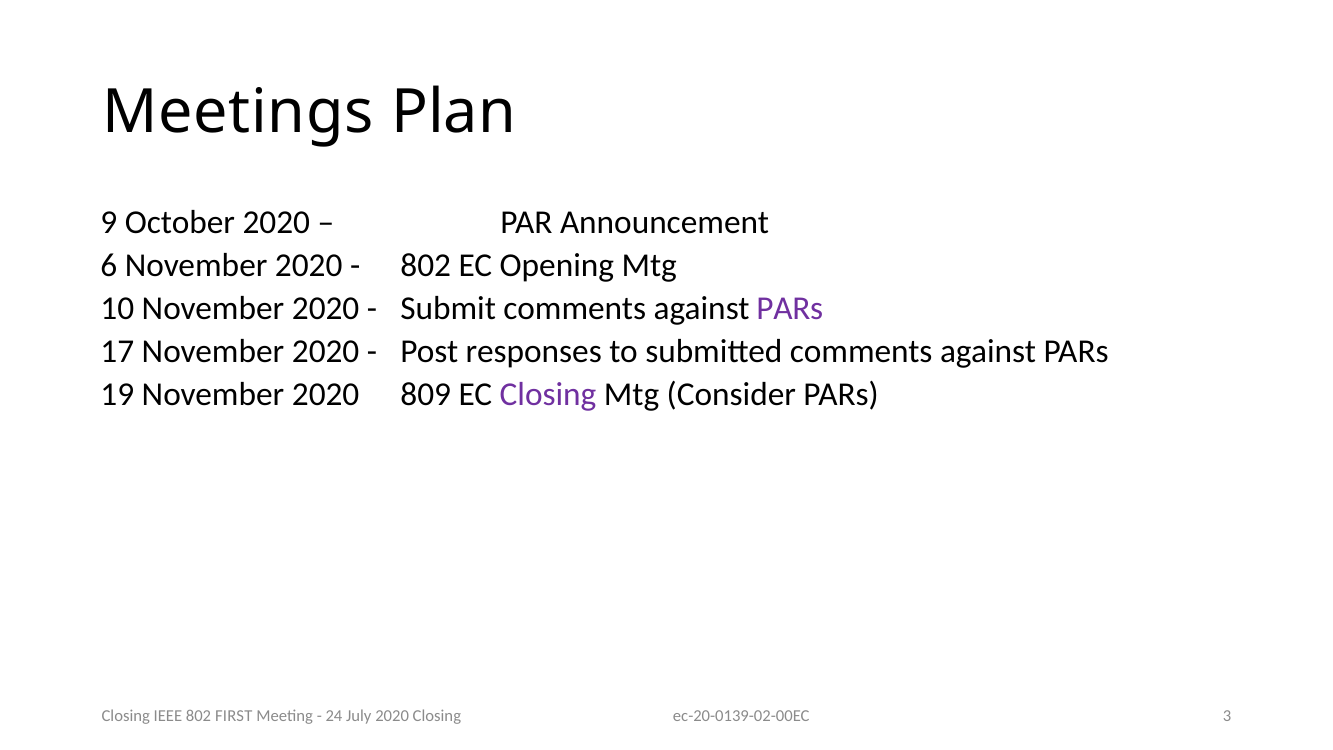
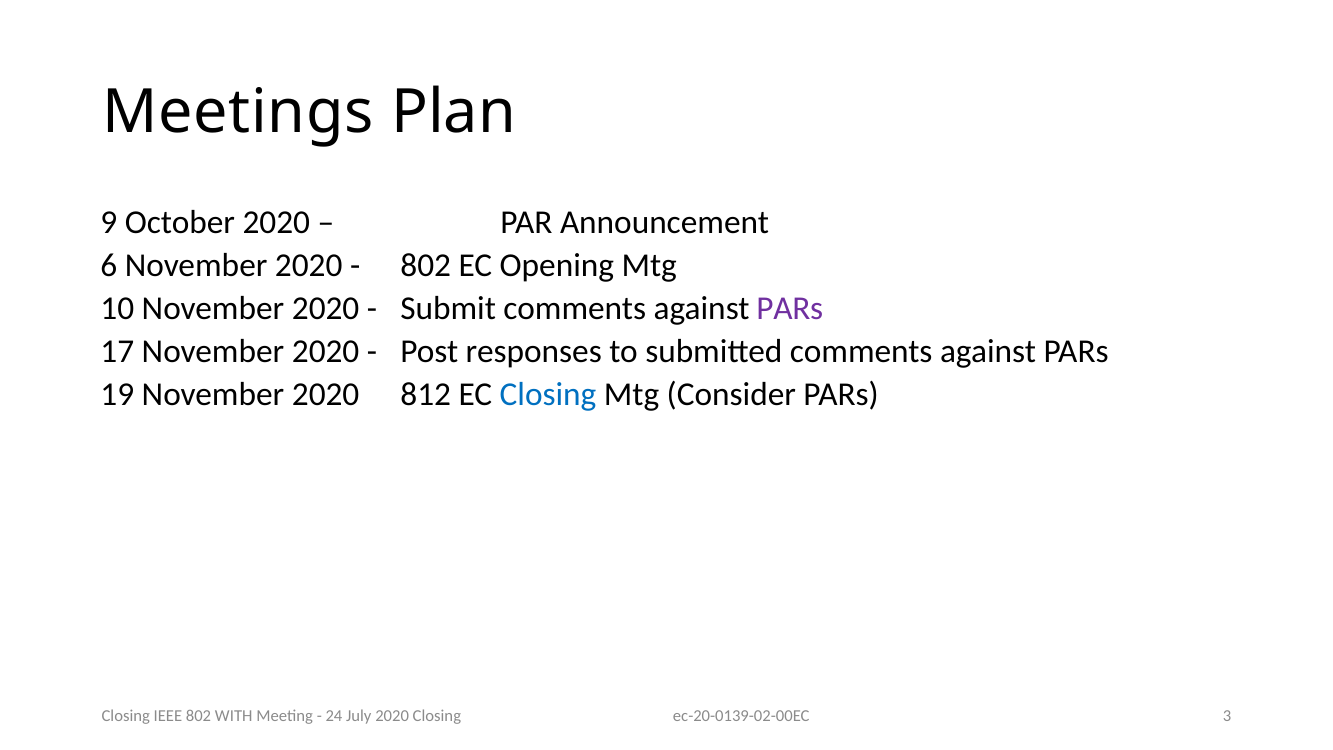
809: 809 -> 812 (426, 394)
Closing colour: purple -> blue (548, 394)
FIRST: FIRST -> WITH (234, 716)
